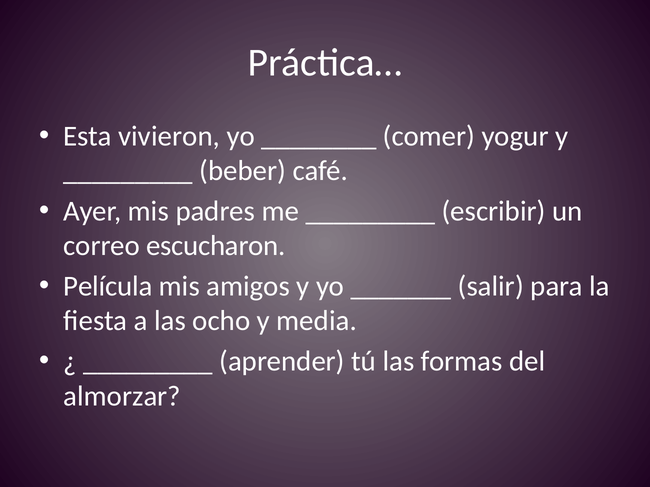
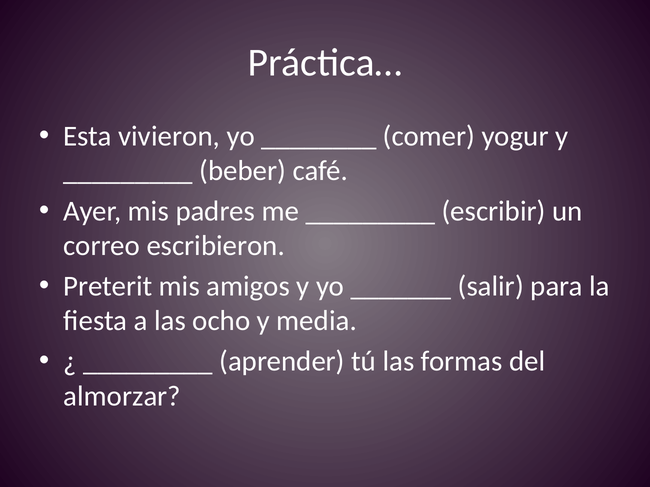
escucharon: escucharon -> escribieron (216, 246)
Película: Película -> Preterit (108, 287)
